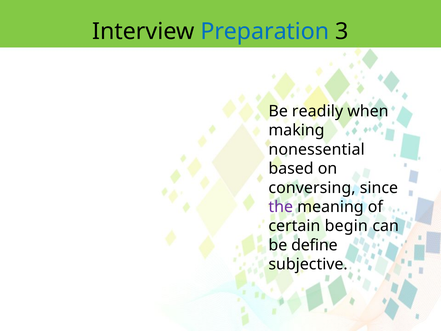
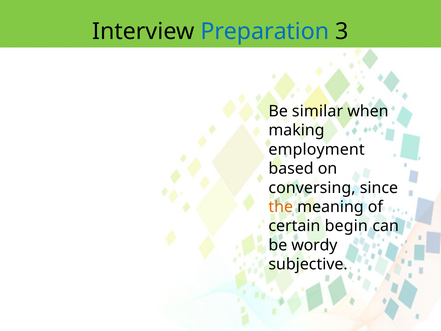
readily: readily -> similar (318, 111)
nonessential: nonessential -> employment (317, 149)
the colour: purple -> orange (281, 207)
define: define -> wordy (314, 245)
